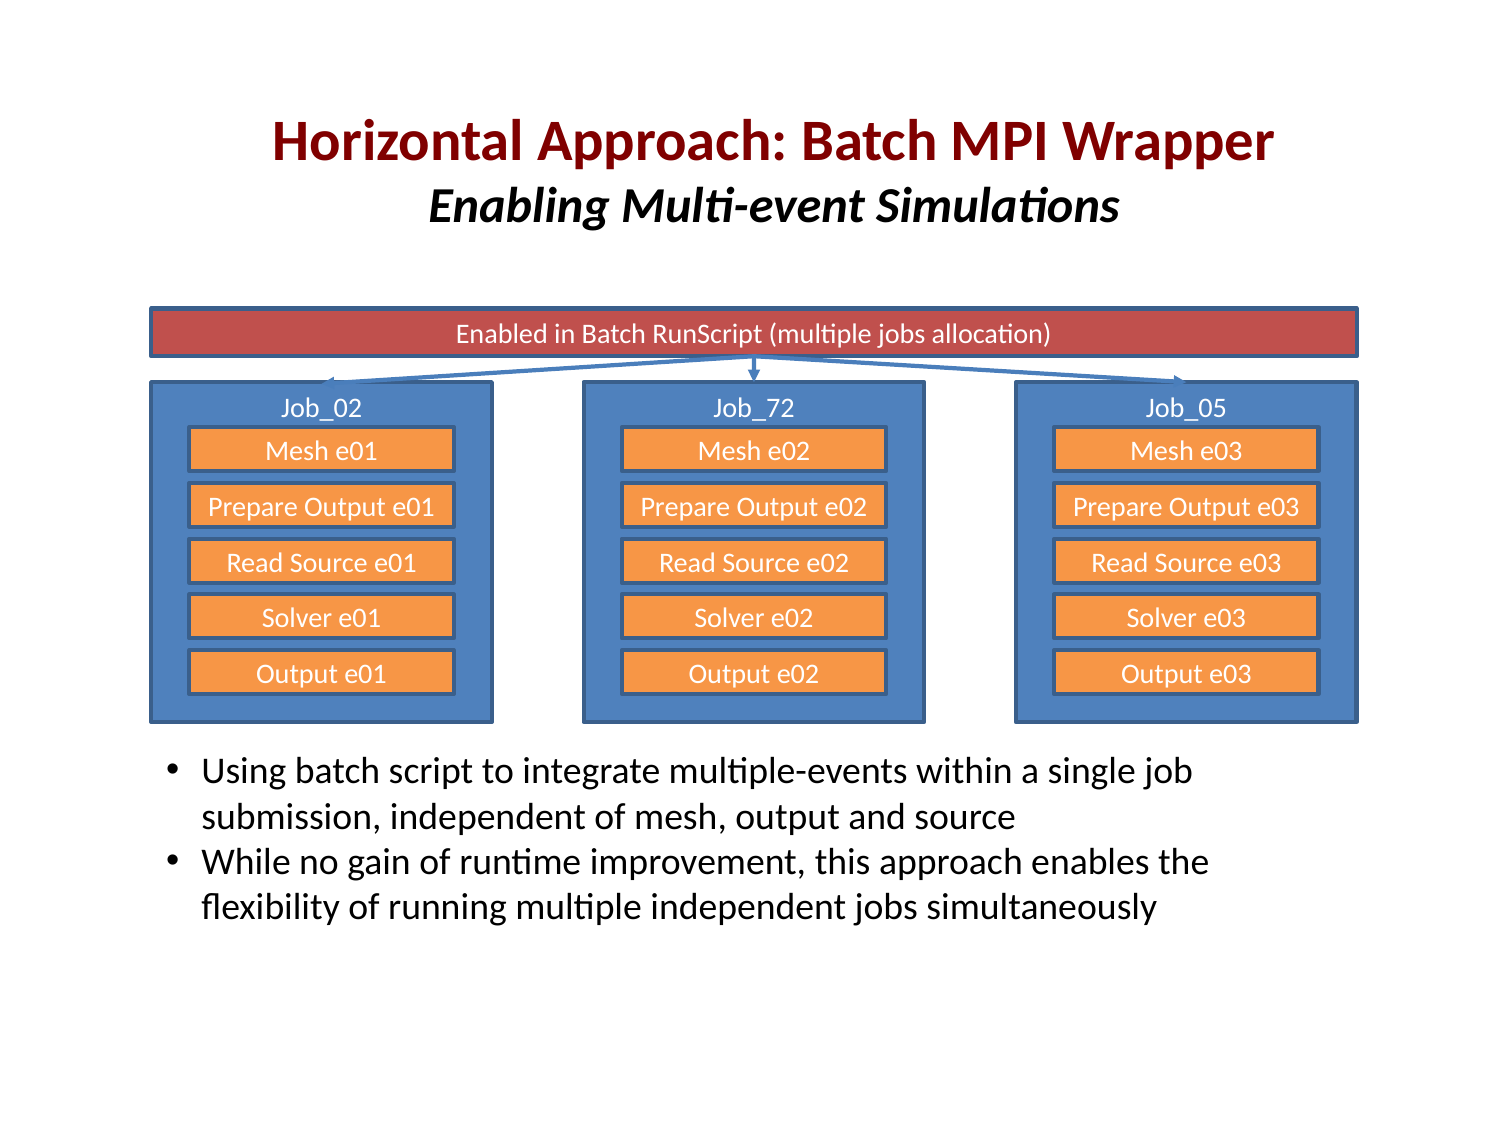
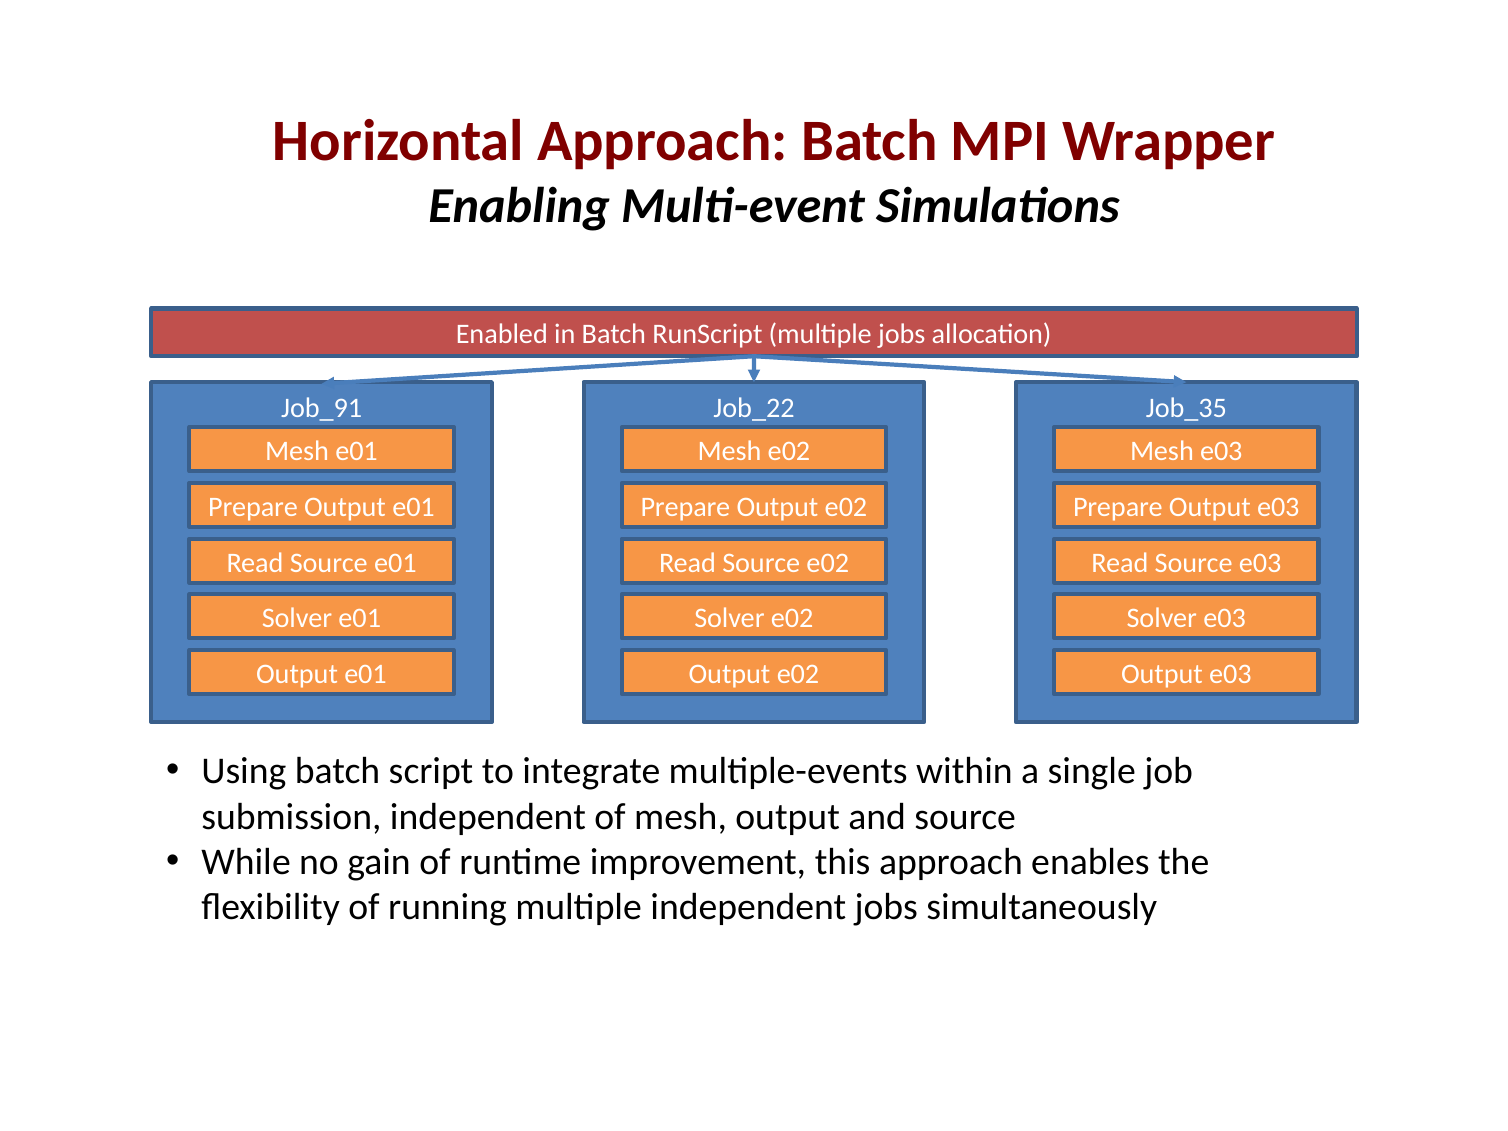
Job_02: Job_02 -> Job_91 (322, 409)
Job_72: Job_72 -> Job_22 (754, 409)
Job_05: Job_05 -> Job_35 (1186, 409)
